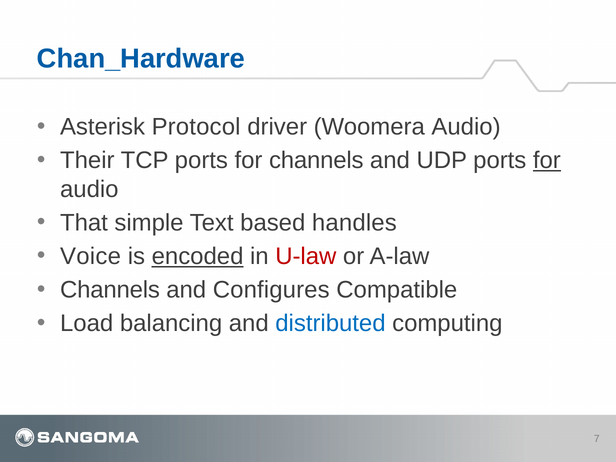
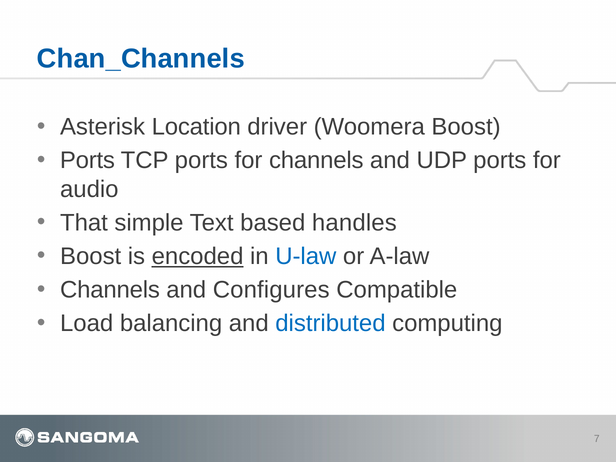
Chan_Hardware: Chan_Hardware -> Chan_Channels (141, 59)
Protocol: Protocol -> Location (196, 127)
Woomera Audio: Audio -> Boost (466, 127)
Their: Their -> Ports (87, 160)
for underline: present -> none (547, 160)
Voice: Voice -> Boost (91, 256)
U-law colour: red -> blue (306, 256)
